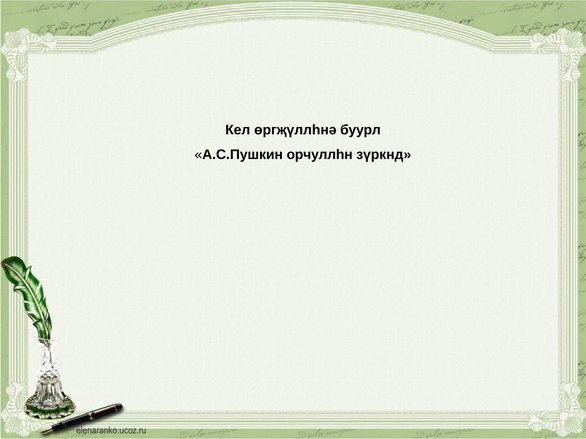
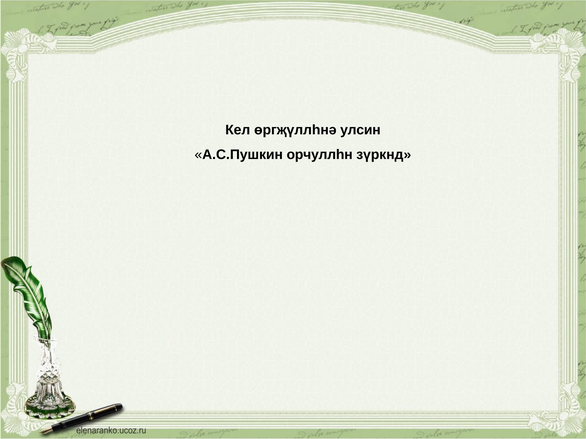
буурл: буурл -> улсин (360, 130)
